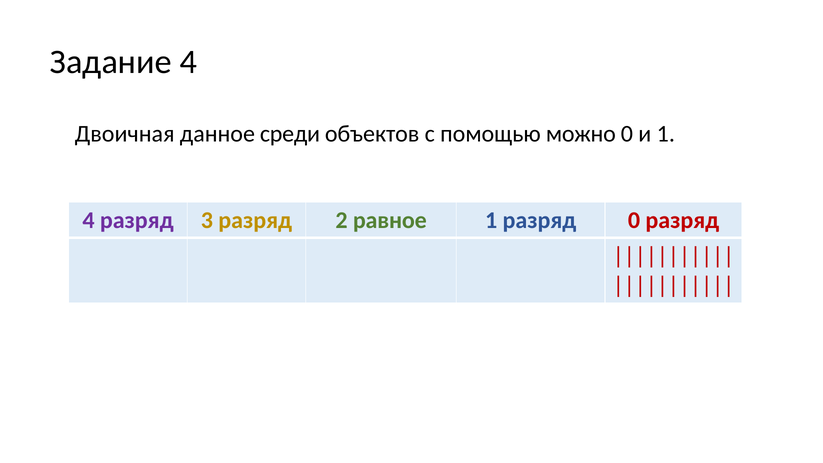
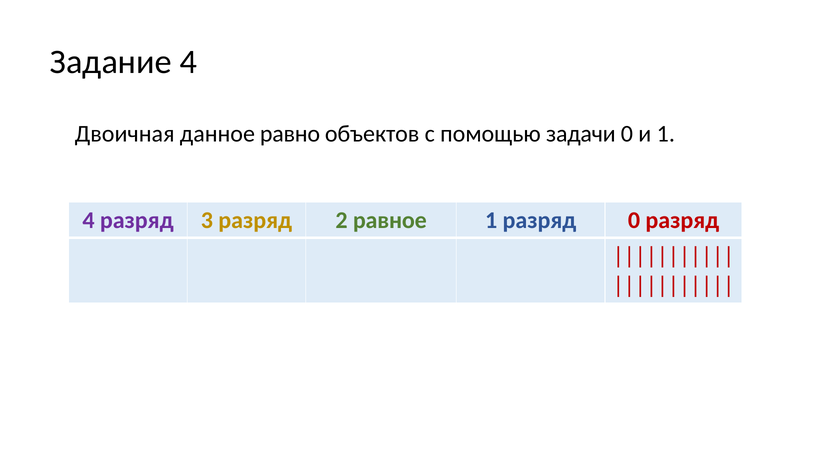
среди: среди -> равно (290, 134)
можно: можно -> задачи (581, 134)
